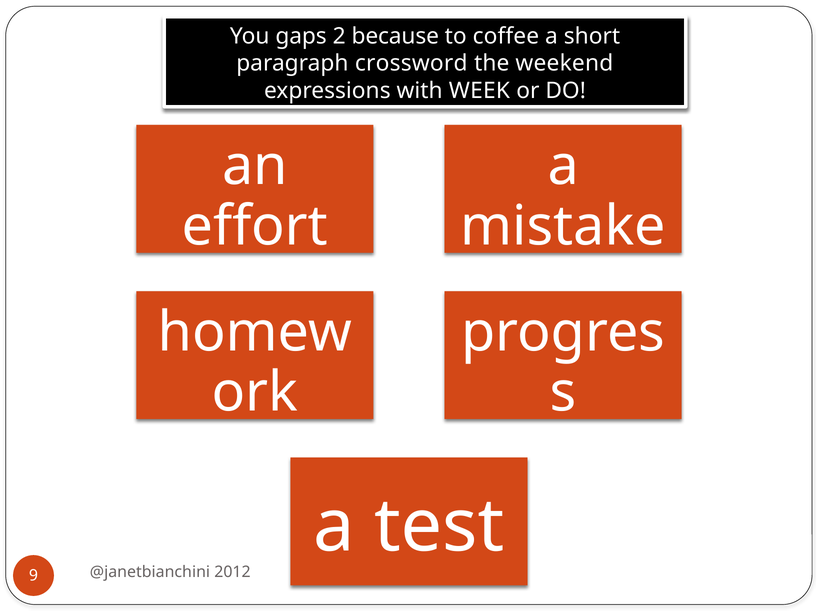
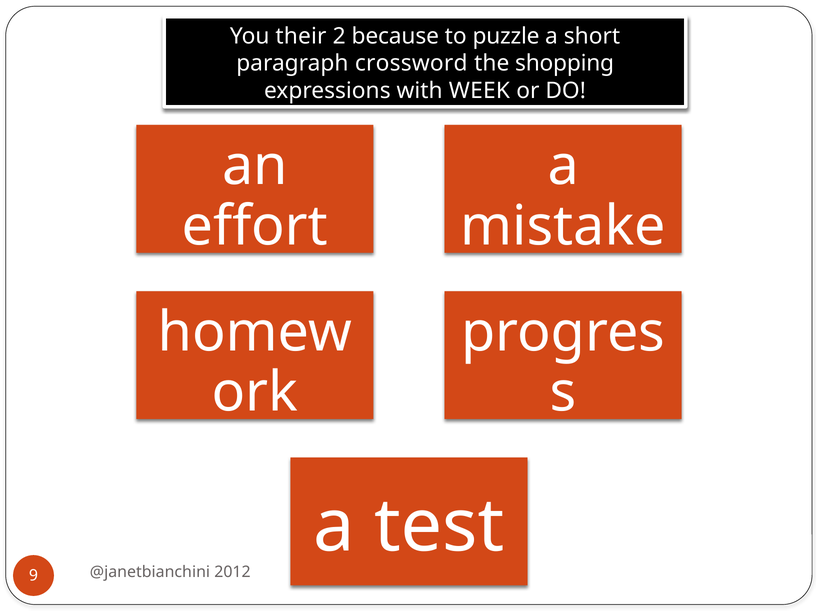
gaps: gaps -> their (301, 36)
coffee: coffee -> puzzle (506, 36)
weekend: weekend -> shopping (565, 63)
